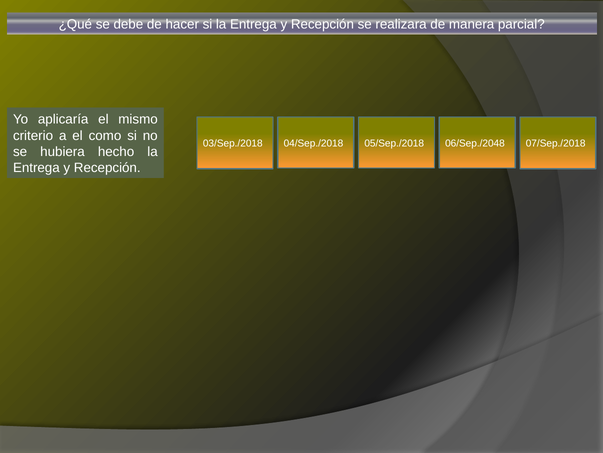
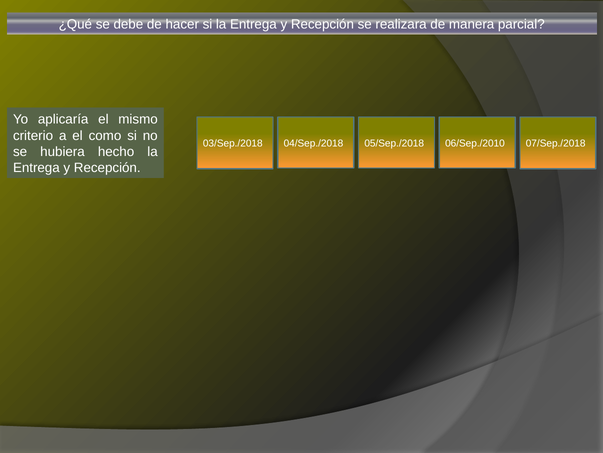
06/Sep./2048: 06/Sep./2048 -> 06/Sep./2010 (475, 143)
